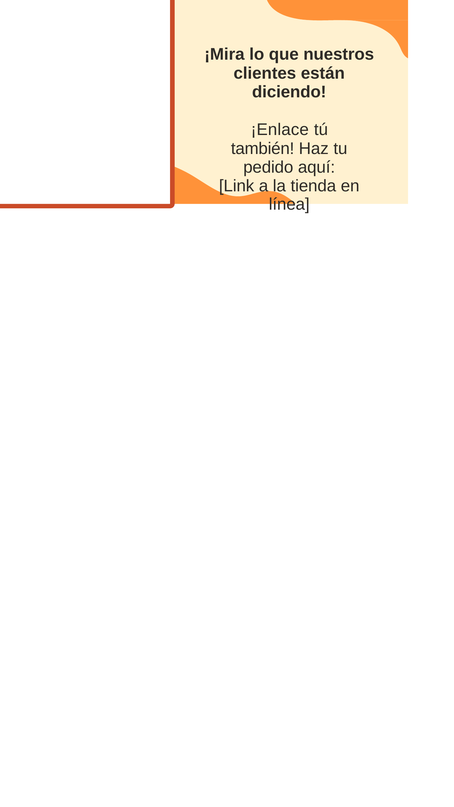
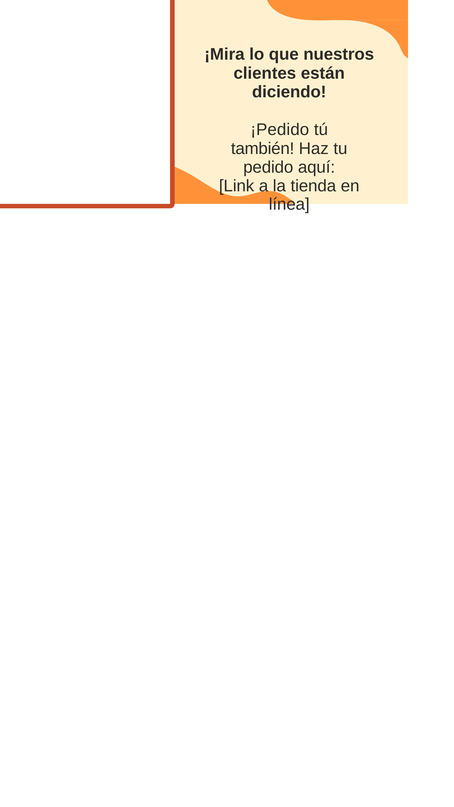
¡Enlace: ¡Enlace -> ¡Pedido (280, 130)
